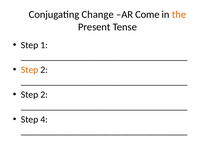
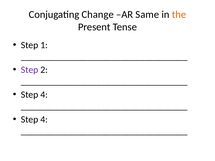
Come: Come -> Same (147, 15)
Step colour: orange -> purple (30, 70)
2: 2 -> 4 (44, 95)
